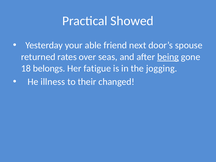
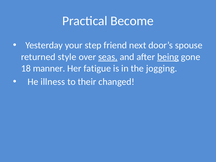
Showed: Showed -> Become (132, 21)
able: able -> step (93, 45)
rates: rates -> style (67, 57)
seas underline: none -> present (108, 57)
belongs: belongs -> manner (49, 68)
